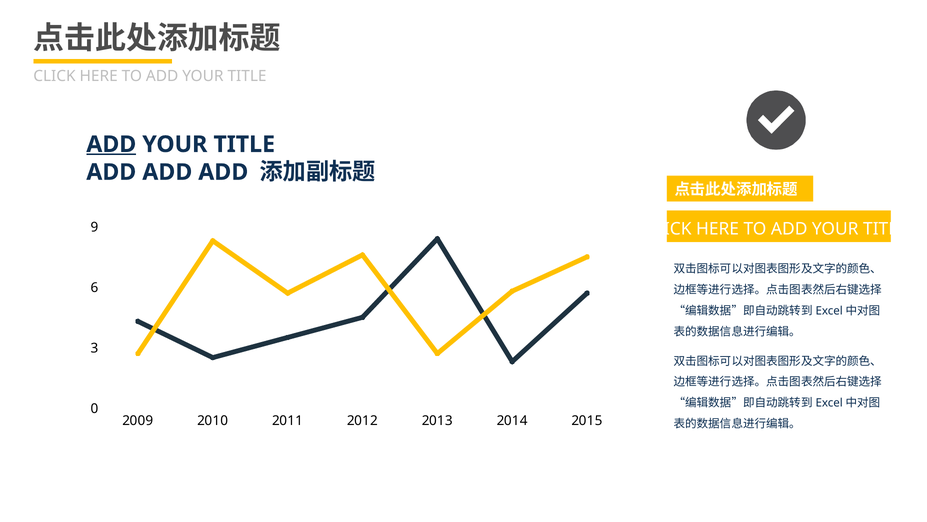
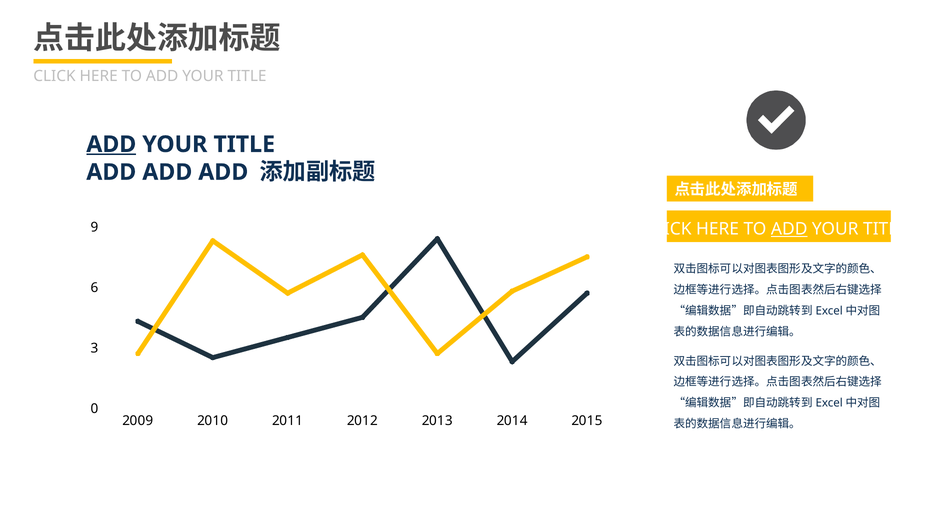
ADD underline: none -> present (789, 229)
